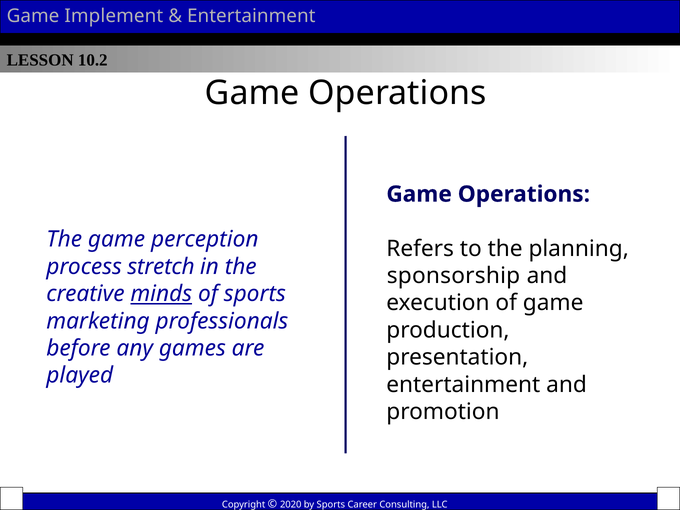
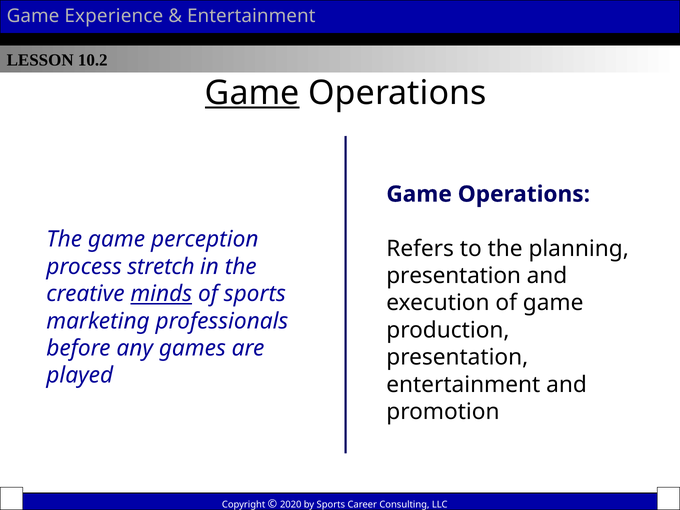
Implement: Implement -> Experience (114, 16)
Game underline: none -> present (252, 93)
sponsorship: sponsorship -> presentation (454, 276)
